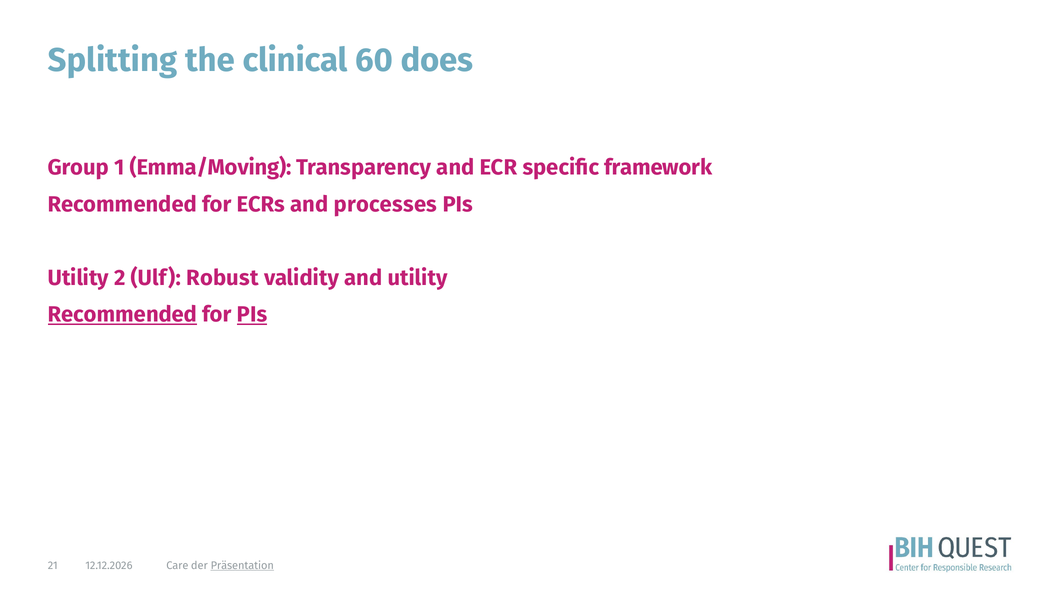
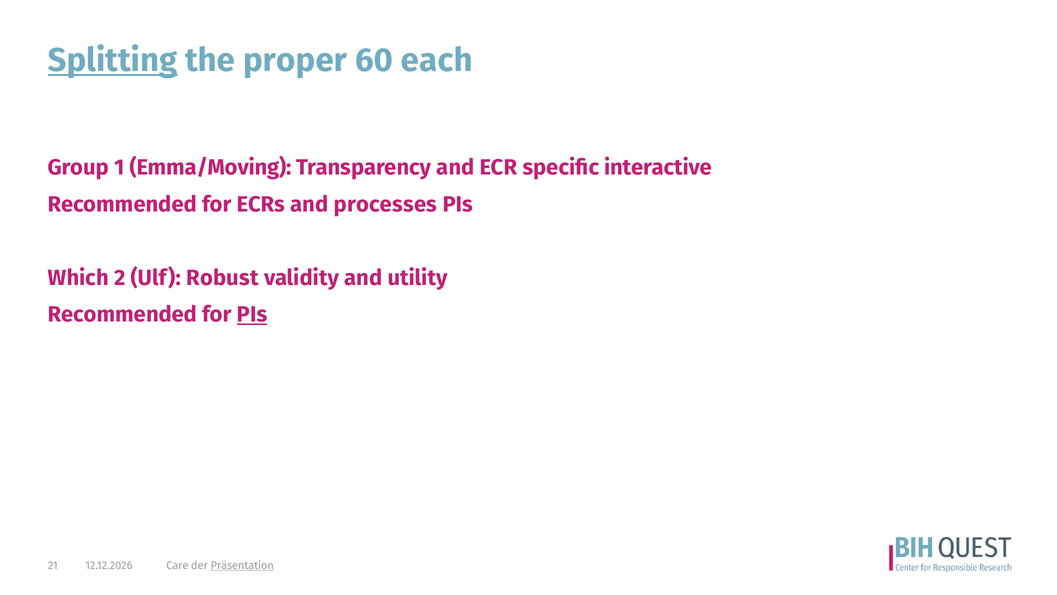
Splitting underline: none -> present (113, 61)
clinical: clinical -> proper (295, 61)
does: does -> each (437, 61)
framework: framework -> interactive (658, 167)
Utility: Utility -> Which (78, 278)
Recommended underline: present -> none (122, 314)
